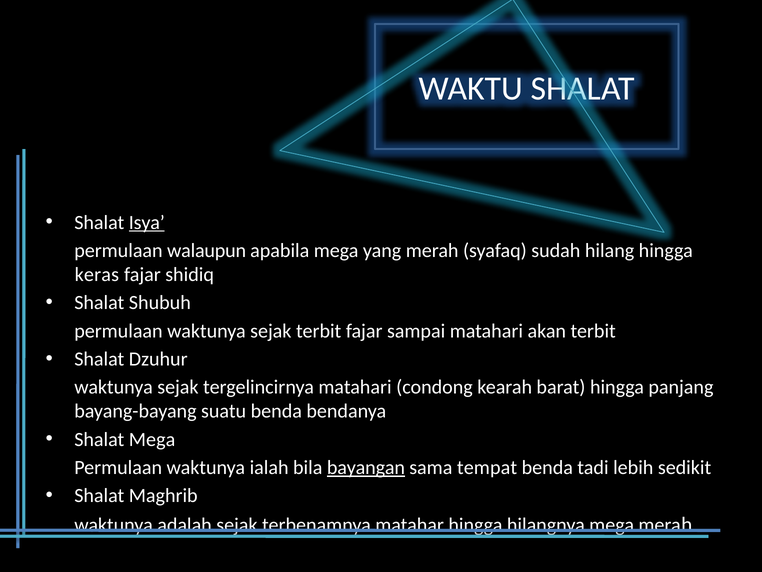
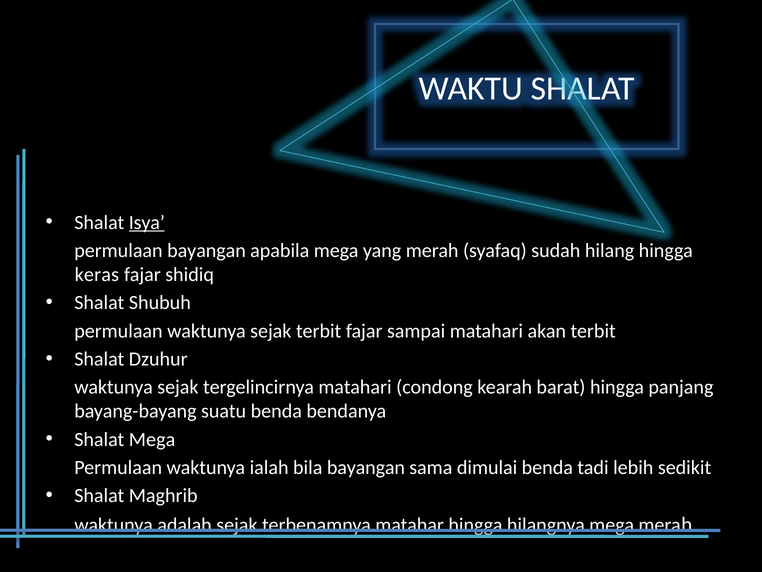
permulaan walaupun: walaupun -> bayangan (206, 250)
bayangan underline: present -> none (366, 467)
tempat: tempat -> dimulai (487, 467)
